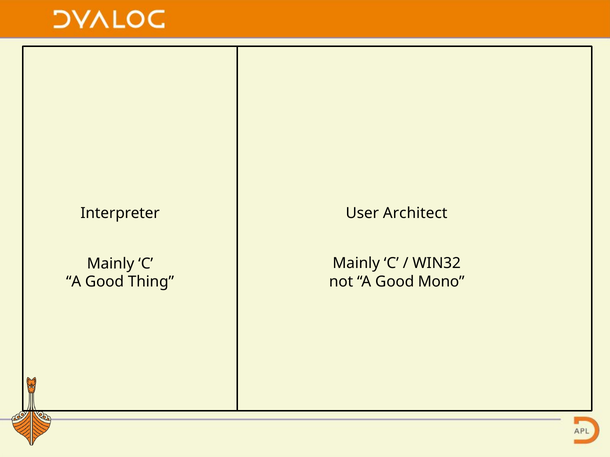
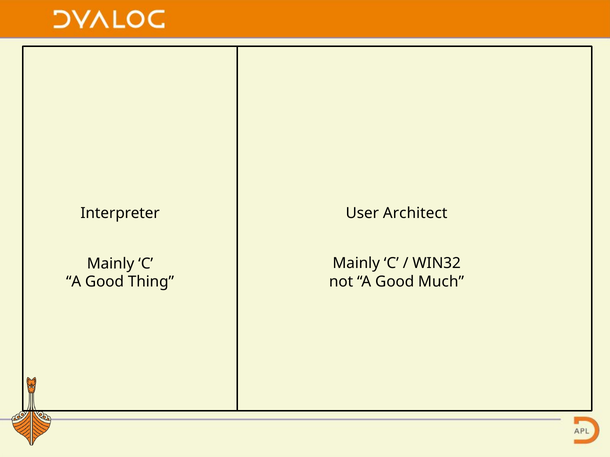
Mono: Mono -> Much (441, 282)
